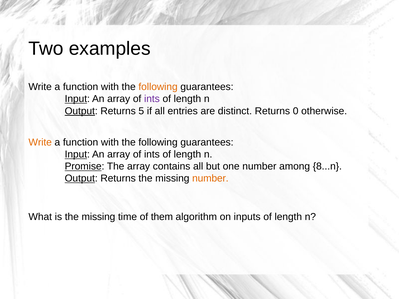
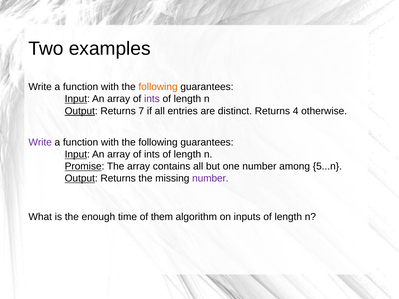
5: 5 -> 7 (141, 111)
0: 0 -> 4 (296, 111)
Write colour: orange -> purple (40, 142)
8...n: 8...n -> 5...n (327, 166)
number colour: orange -> purple (210, 178)
is the missing: missing -> enough (98, 217)
